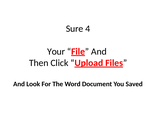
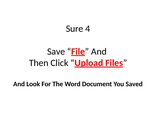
Your: Your -> Save (56, 51)
